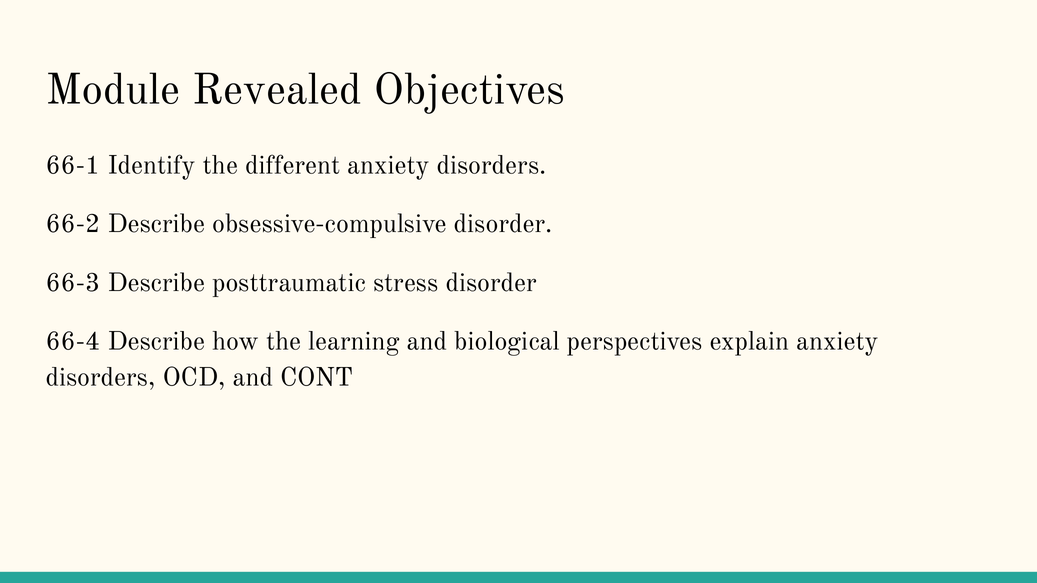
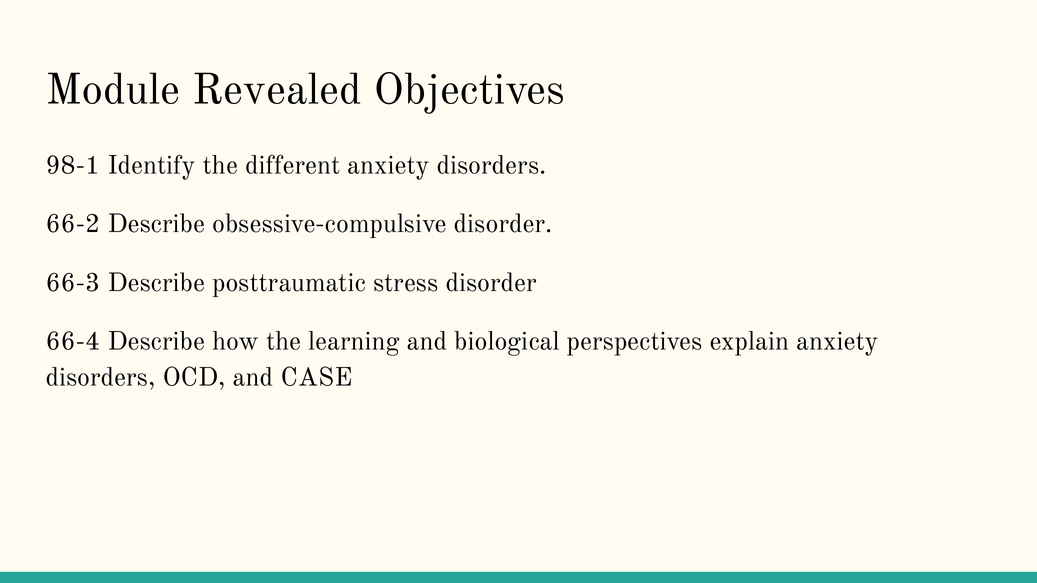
66-1: 66-1 -> 98-1 (73, 165)
CONT: CONT -> CASE (317, 377)
